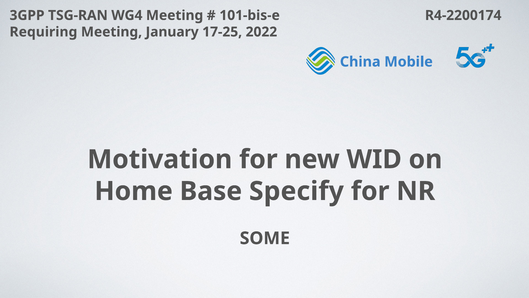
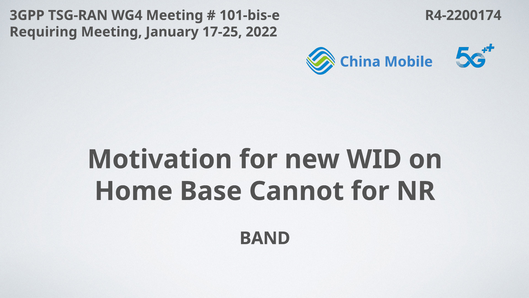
Specify: Specify -> Cannot (297, 191)
SOME: SOME -> BAND (265, 238)
